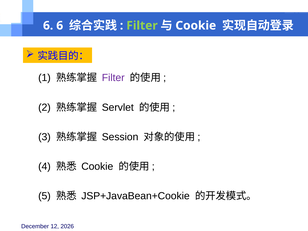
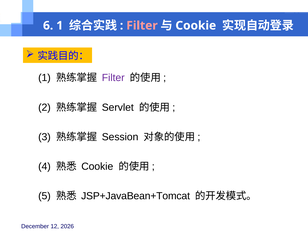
6 6: 6 -> 1 (60, 26)
Filter colour: light green -> pink (142, 26)
JSP+JavaBean+Cookie: JSP+JavaBean+Cookie -> JSP+JavaBean+Tomcat (136, 196)
